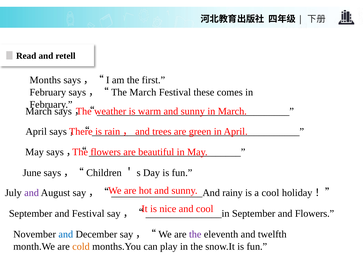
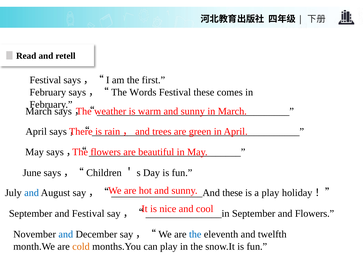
Months: Months -> Festival (45, 80)
says，“The March: March -> Words (143, 92)
and colour: purple -> blue (32, 193)
rainy: rainy -> these (233, 193)
a cool: cool -> play (270, 193)
the colour: purple -> blue (195, 234)
